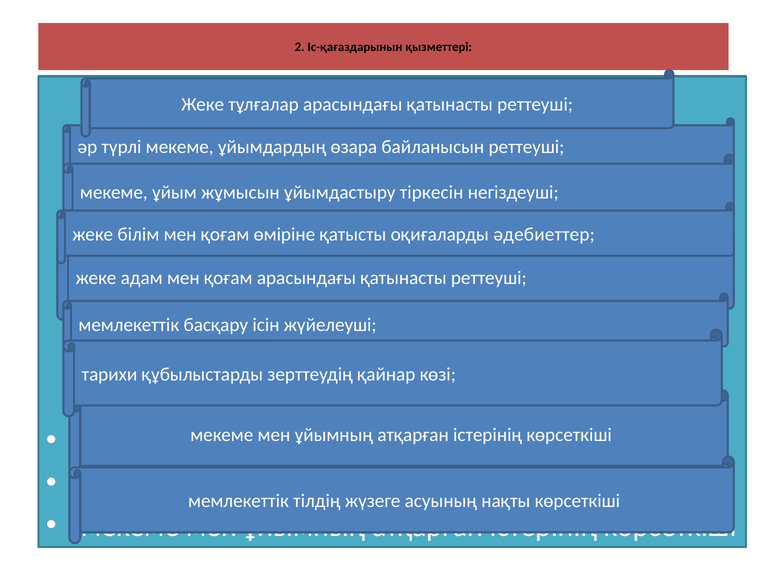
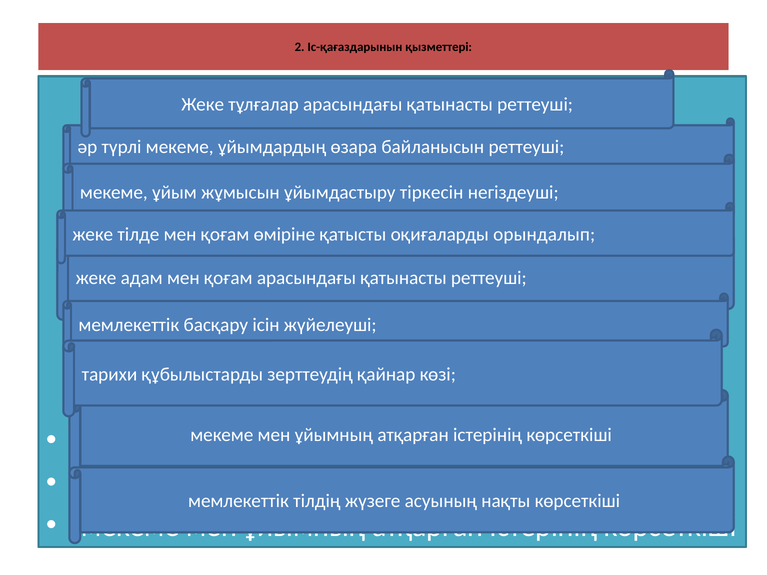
бiлiм: бiлiм -> тiлде (138, 235)
әдебиеттер: әдебиеттер -> орындалып (544, 235)
